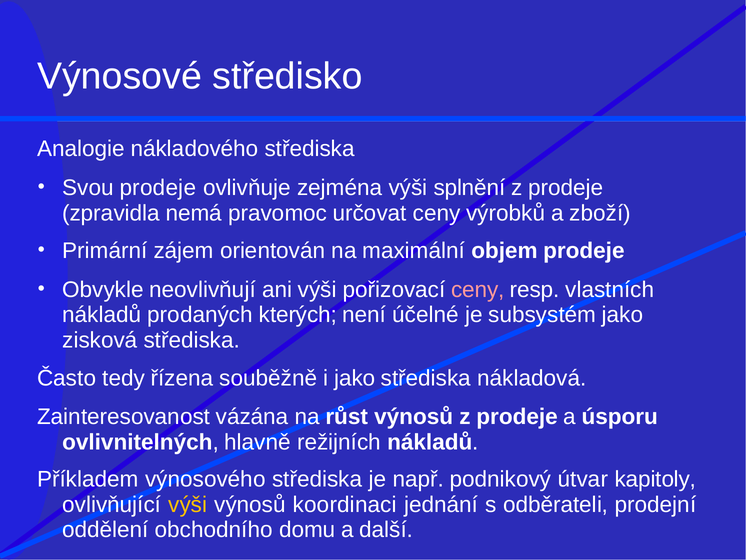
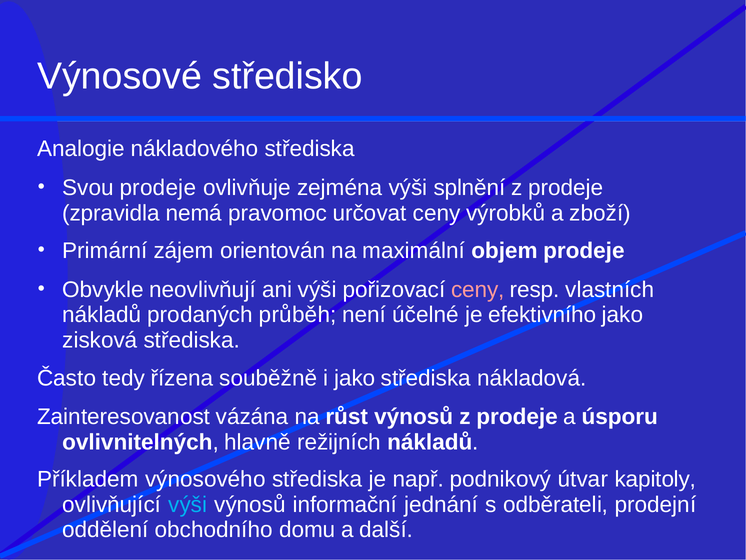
kterých: kterých -> průběh (298, 315)
subsystém: subsystém -> efektivního (542, 315)
výši colour: yellow -> light blue (188, 504)
koordinaci: koordinaci -> informační (345, 504)
